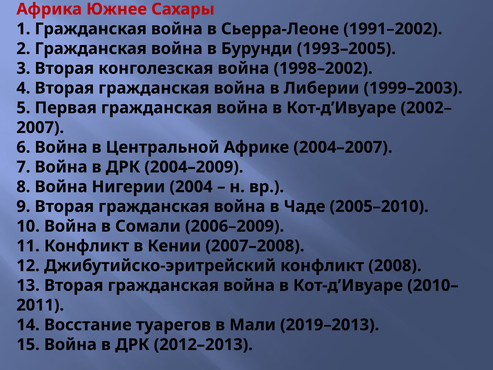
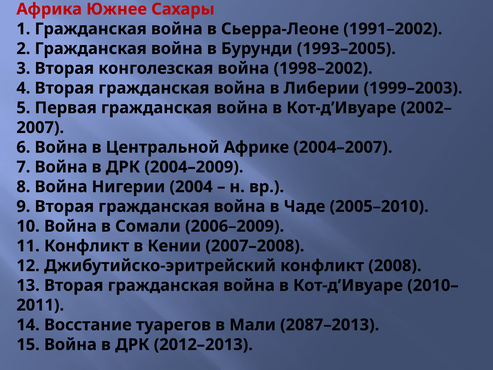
2019–2013: 2019–2013 -> 2087–2013 (330, 325)
